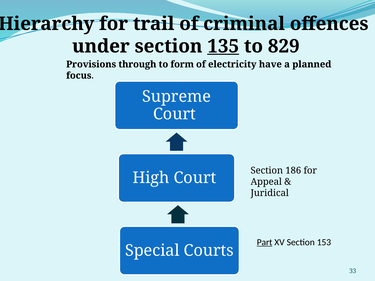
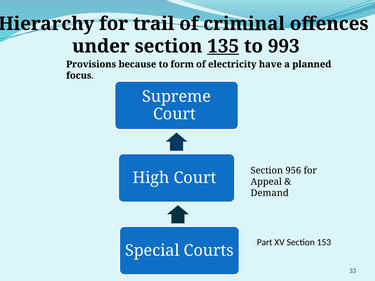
829: 829 -> 993 (284, 46)
through: through -> because (137, 64)
186: 186 -> 956 (293, 171)
Juridical: Juridical -> Demand (270, 193)
Part underline: present -> none (265, 242)
